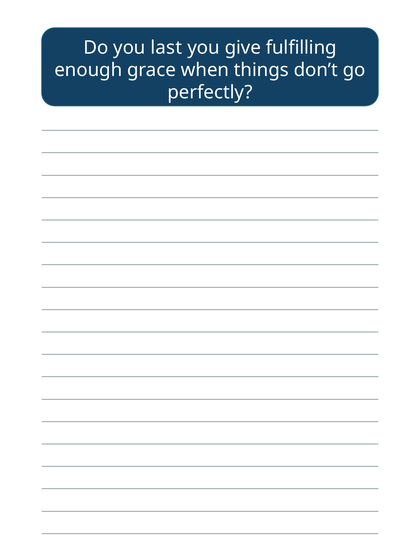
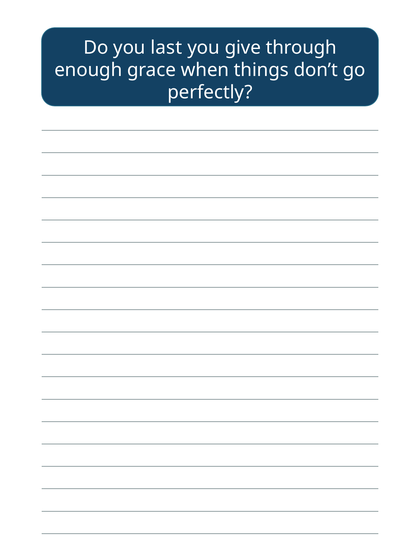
fulfilling: fulfilling -> through (301, 48)
